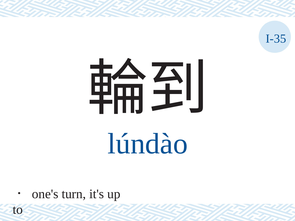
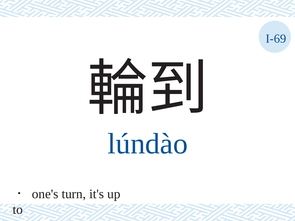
I-35: I-35 -> I-69 (276, 39)
